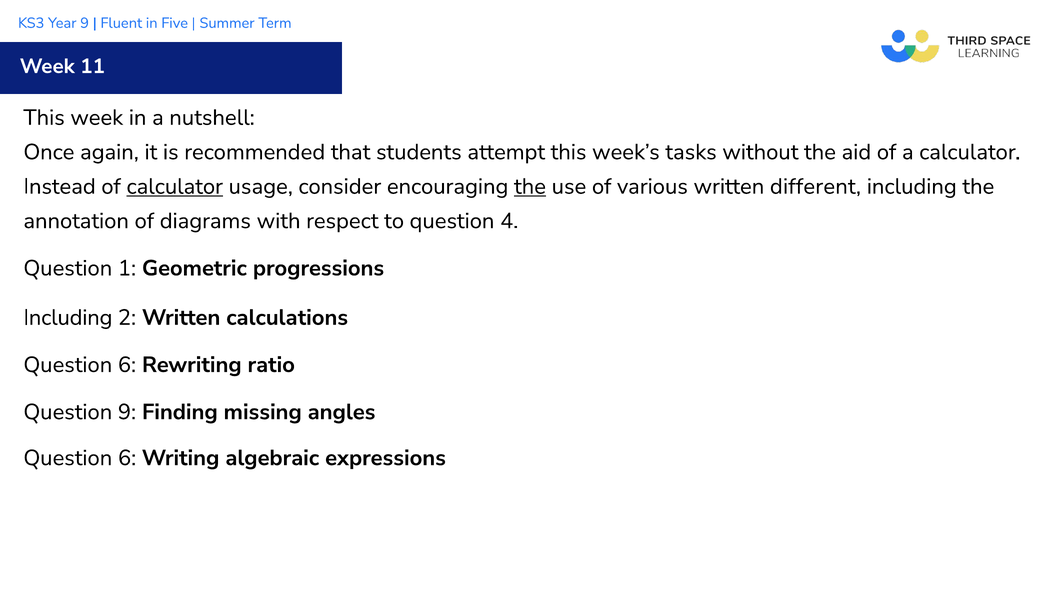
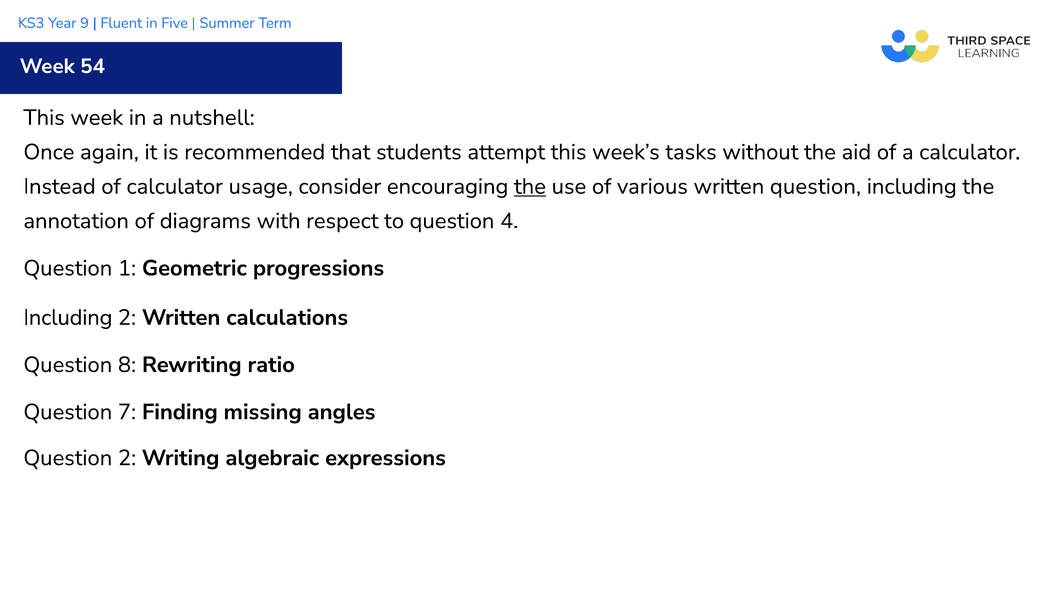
11: 11 -> 54 (93, 66)
calculator underline: present -> none (175, 186)
written different: different -> question (815, 186)
6: 6 -> 8 (127, 364)
Question 9: 9 -> 7 (127, 412)
6: 6 -> 2 (127, 458)
